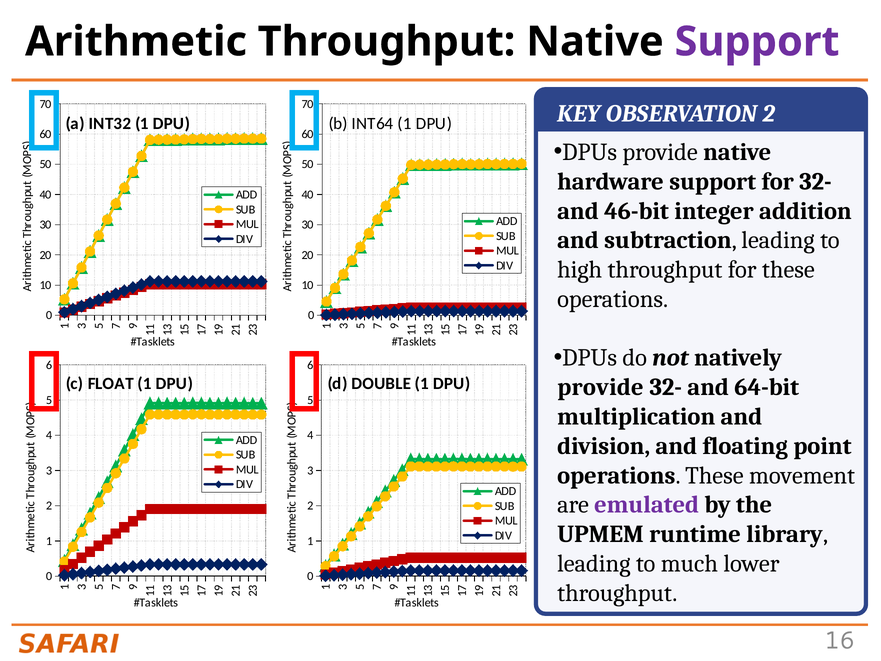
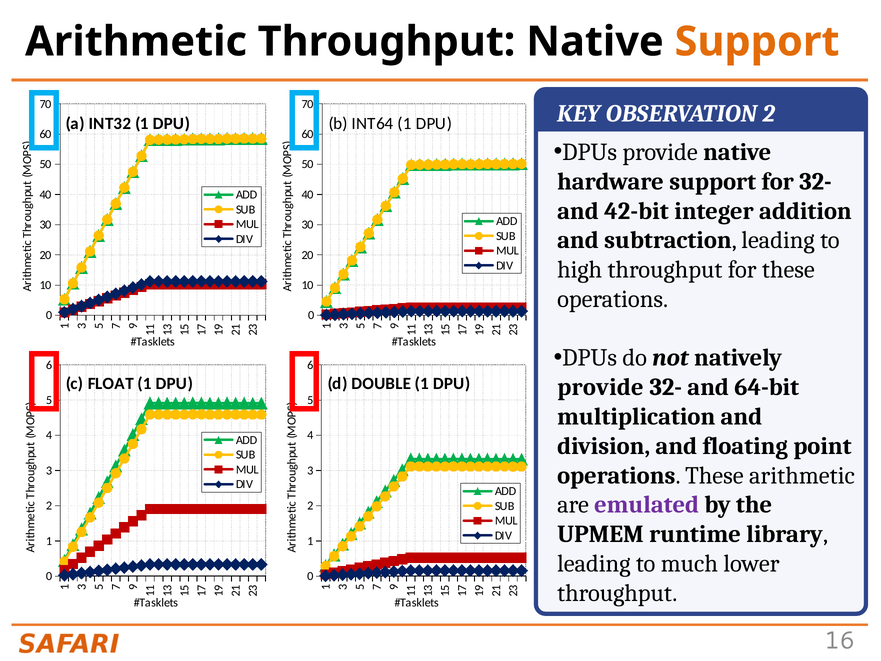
Support colour: purple -> orange (757, 42)
46-bit: 46-bit -> 42-bit (636, 211)
These movement: movement -> arithmetic (802, 475)
